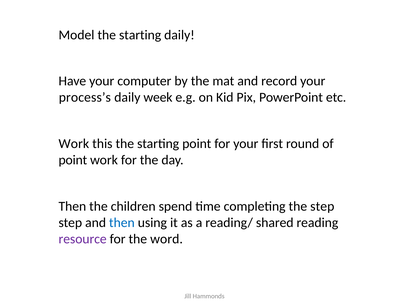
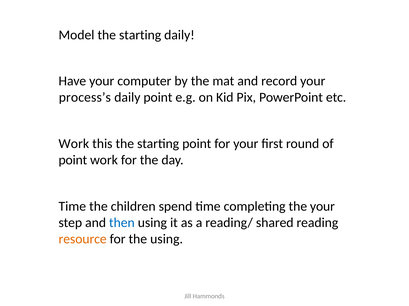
daily week: week -> point (158, 98)
Then: Then -> Time (72, 207)
the step: step -> your (322, 207)
resource colour: purple -> orange (83, 239)
the word: word -> using (167, 239)
